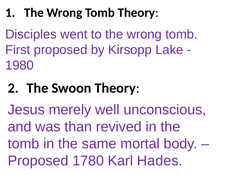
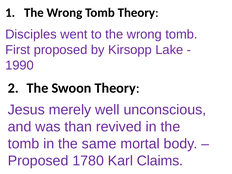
1980: 1980 -> 1990 (20, 65)
Hades: Hades -> Claims (160, 161)
